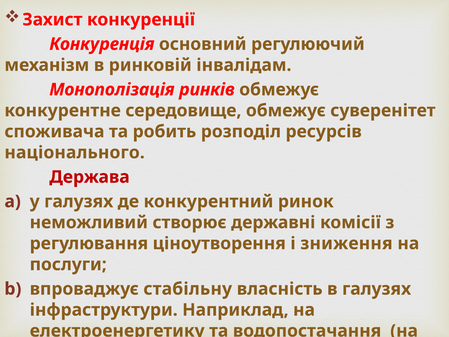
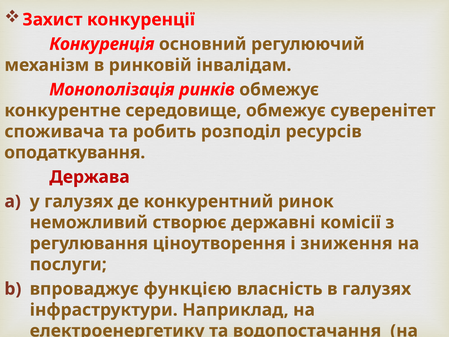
національного: національного -> оподаткування (75, 152)
стабільну: стабільну -> функцією (188, 289)
